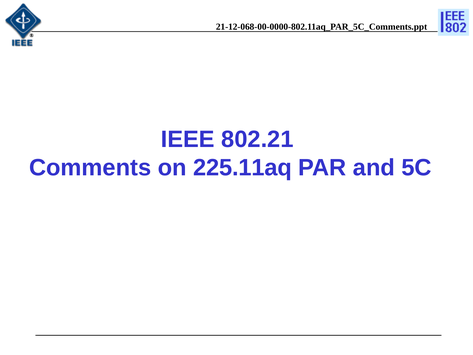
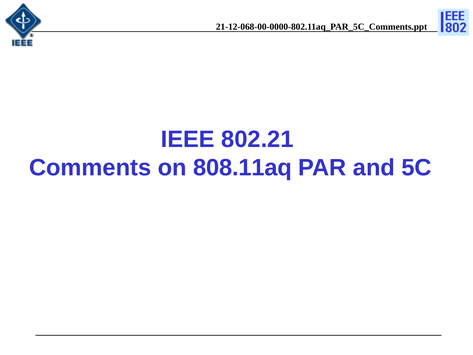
225.11aq: 225.11aq -> 808.11aq (242, 168)
